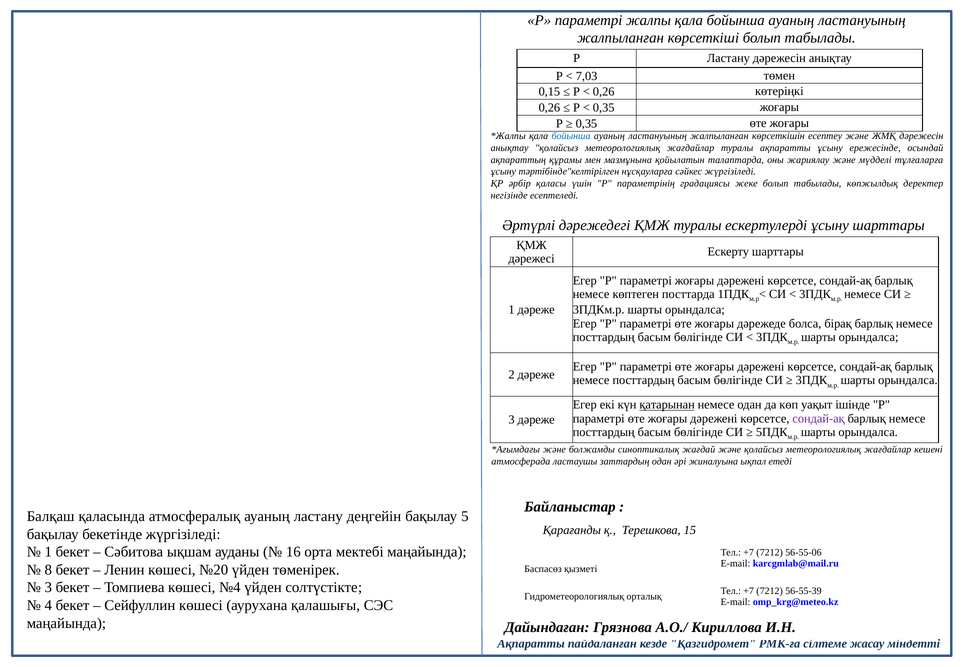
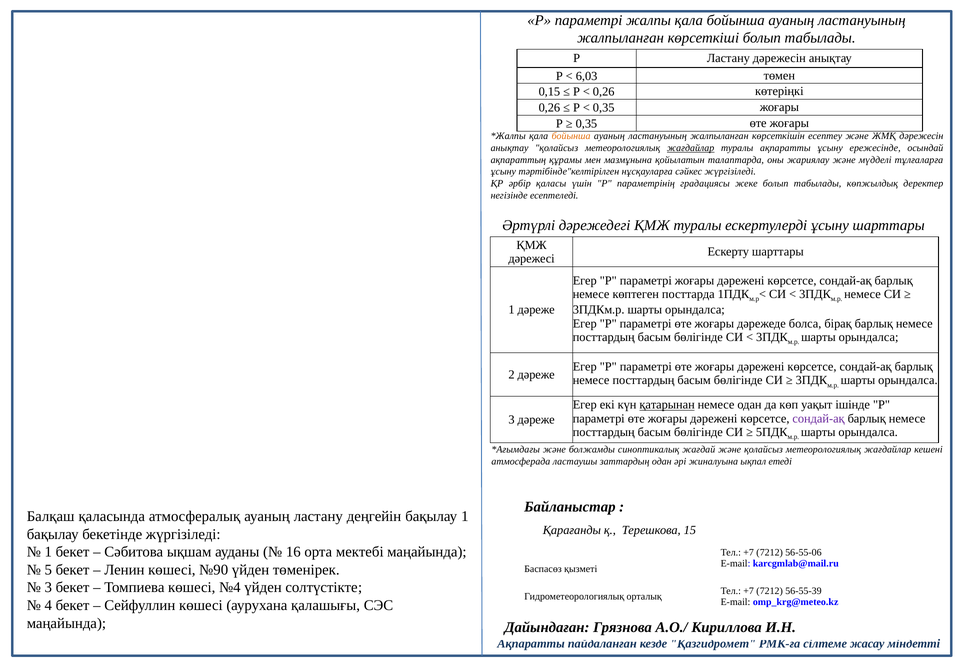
7,03: 7,03 -> 6,03 (587, 76)
бойынша colour: blue -> orange (571, 136)
жағдайлар underline: none -> present (691, 148)
бақылау 5: 5 -> 1 (465, 517)
8: 8 -> 5 (48, 570)
№20: №20 -> №90 (214, 570)
